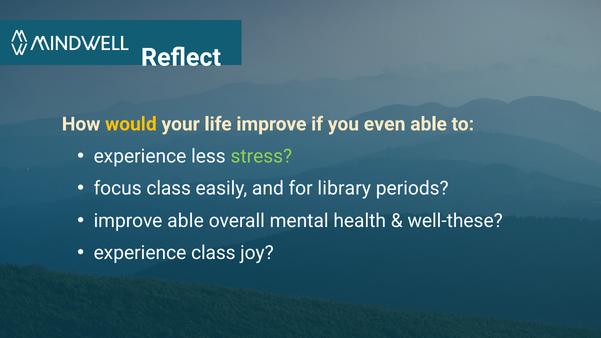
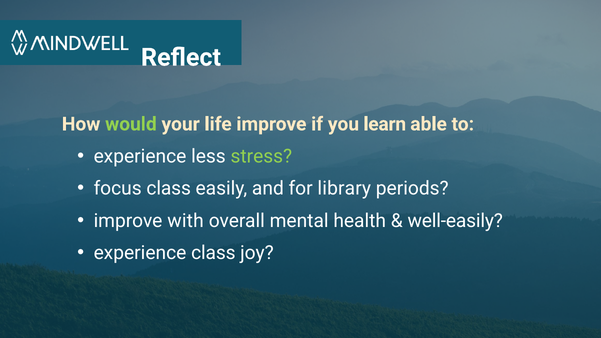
would colour: yellow -> light green (131, 124)
even: even -> learn (385, 124)
improve able: able -> with (186, 221)
well-these: well-these -> well-easily (455, 221)
